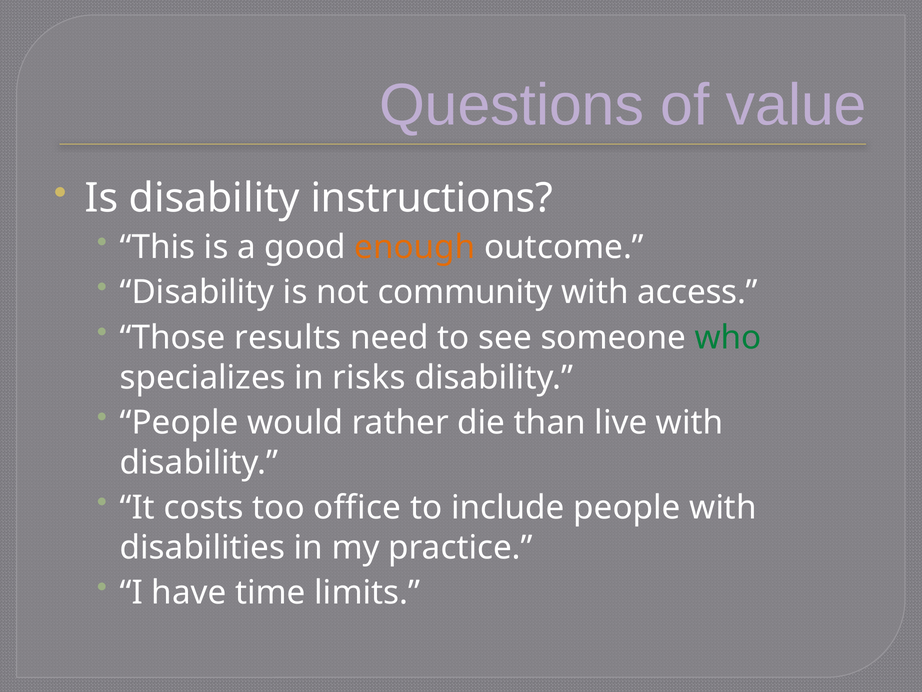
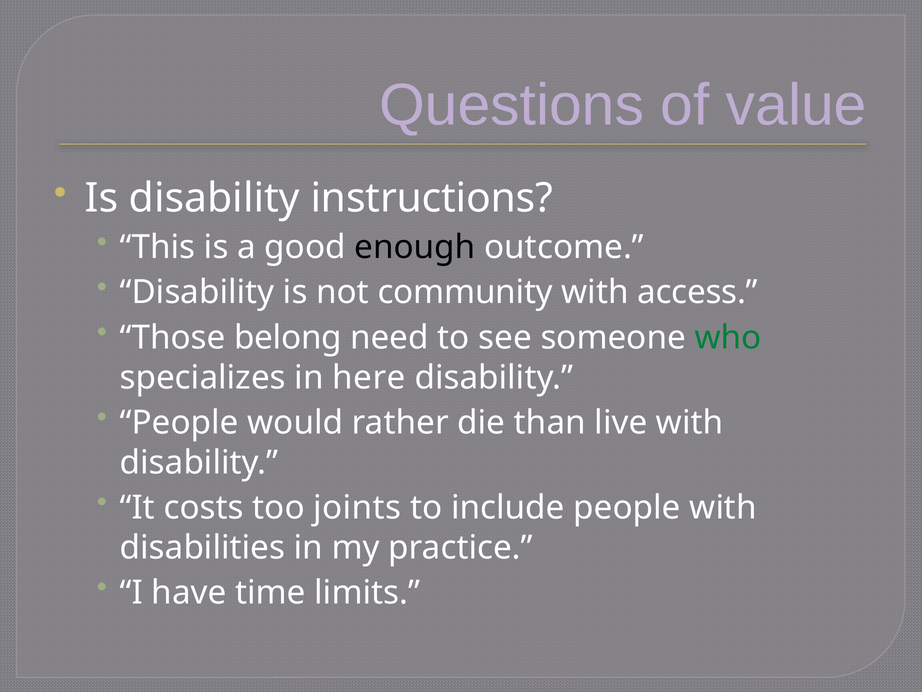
enough colour: orange -> black (415, 247)
results: results -> belong (288, 337)
risks: risks -> here (369, 377)
office: office -> joints (357, 507)
